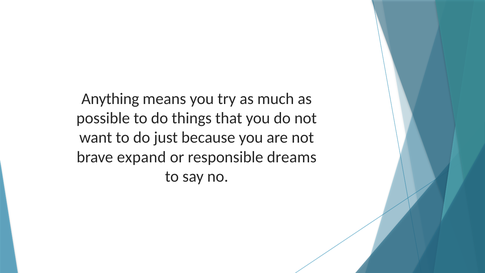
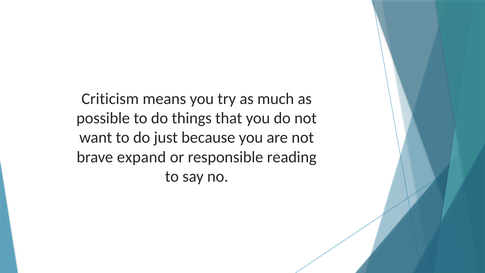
Anything: Anything -> Criticism (110, 99)
dreams: dreams -> reading (292, 157)
